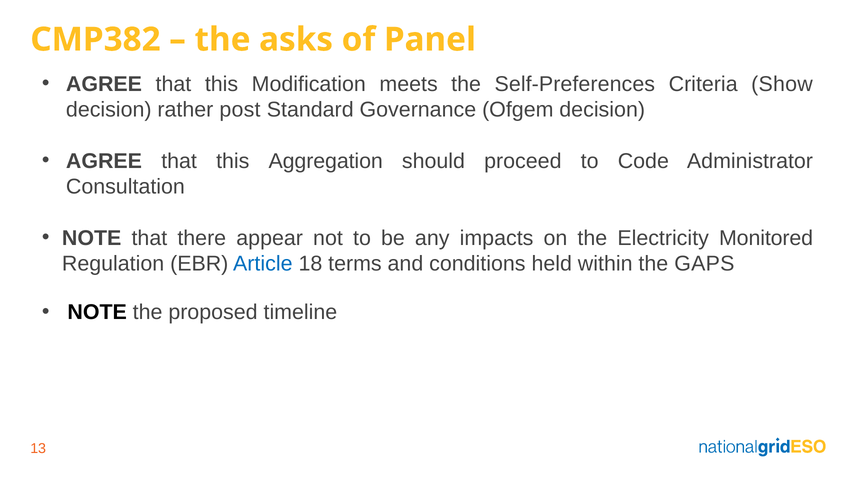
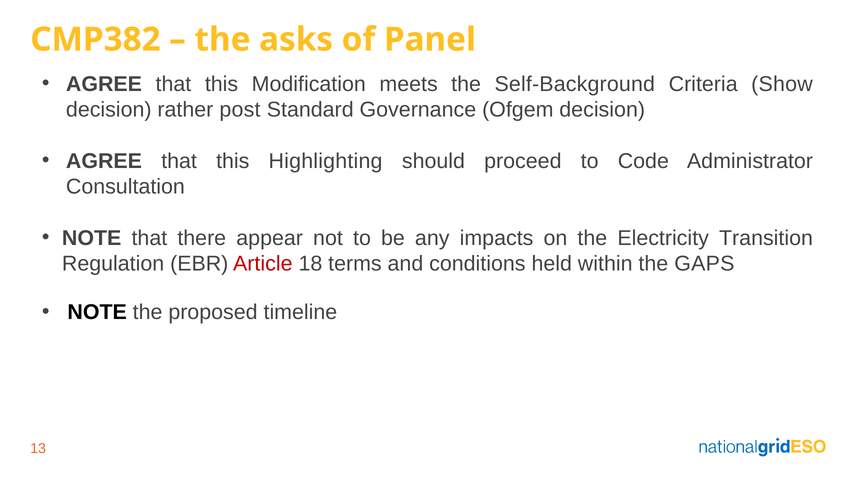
Self-Preferences: Self-Preferences -> Self-Background (575, 84)
Aggregation: Aggregation -> Highlighting (326, 161)
Monitored: Monitored -> Transition (766, 238)
Article colour: blue -> red (263, 264)
